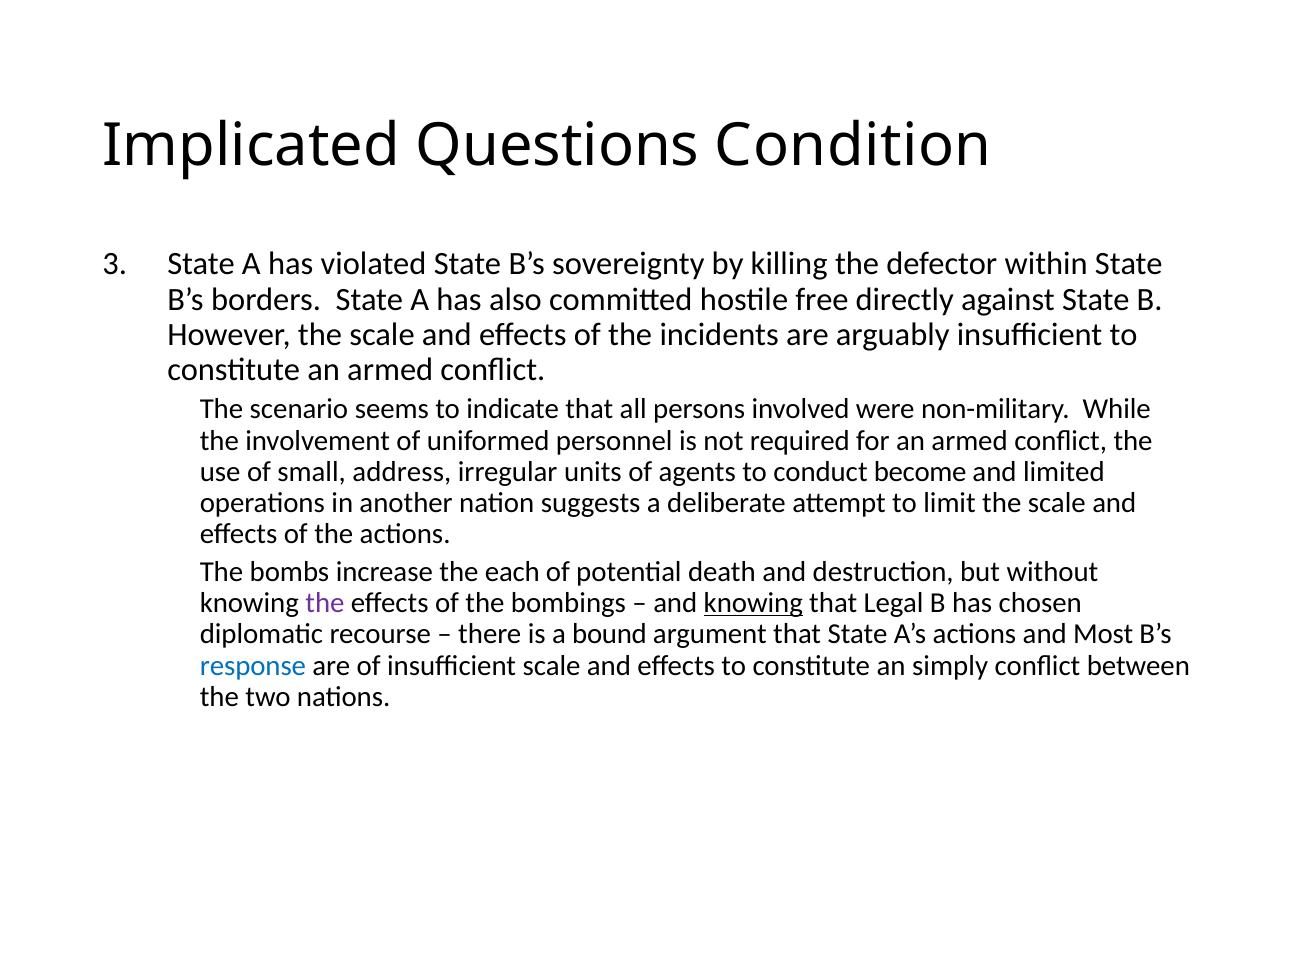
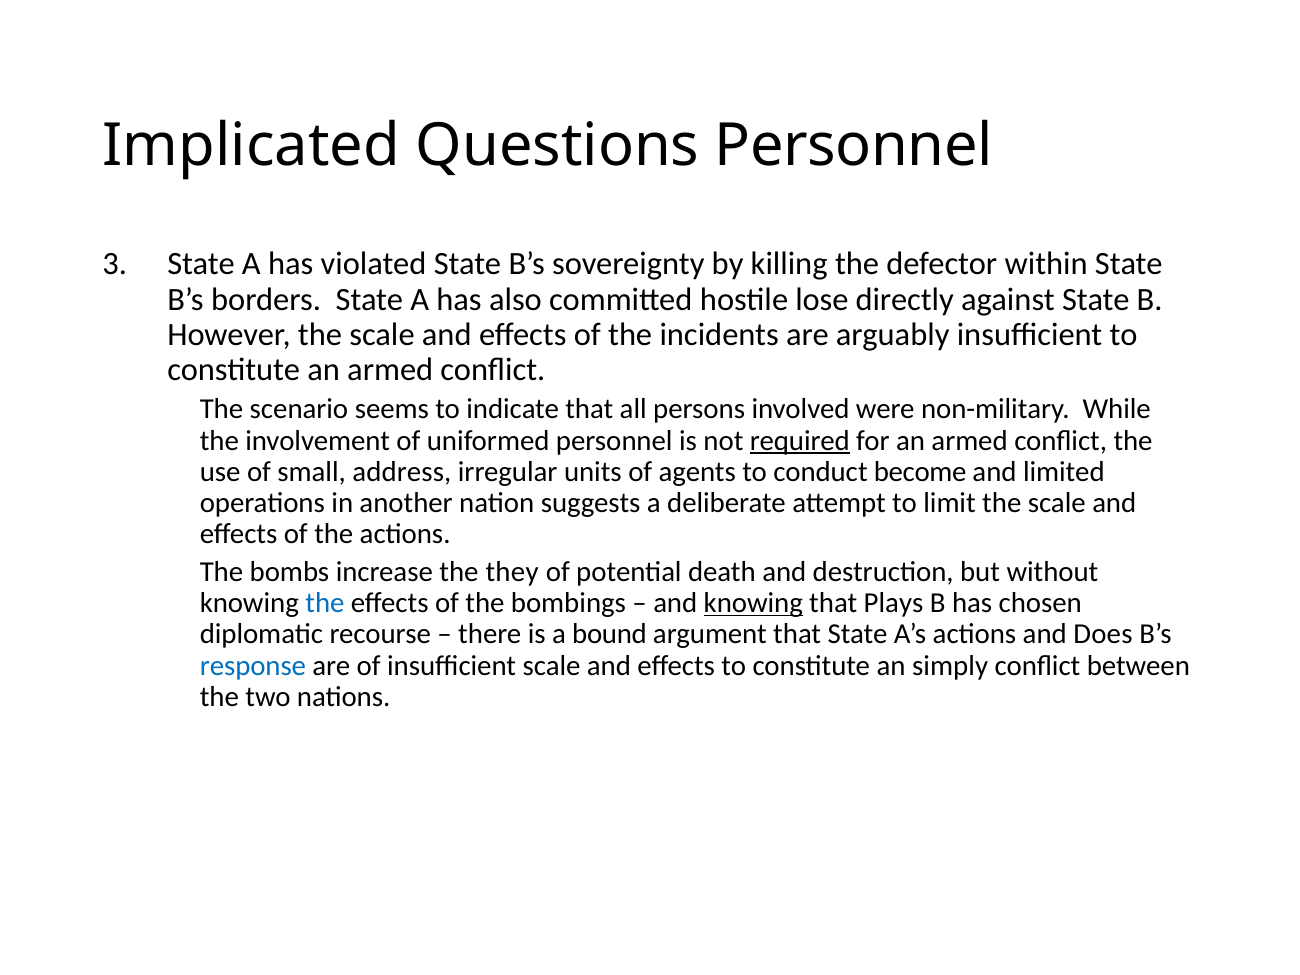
Questions Condition: Condition -> Personnel (854, 146)
free: free -> lose (822, 299)
required underline: none -> present (800, 441)
each: each -> they (512, 572)
the colour: purple -> blue (325, 603)
Legal: Legal -> Plays (894, 603)
Most: Most -> Does (1103, 634)
